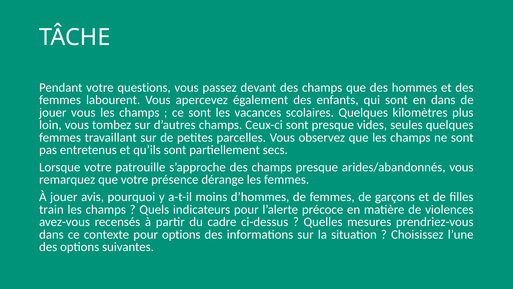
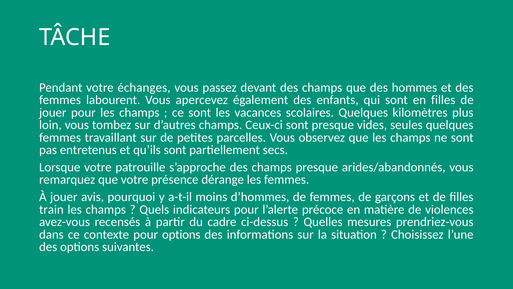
questions: questions -> échanges (144, 87)
en dans: dans -> filles (443, 100)
jouer vous: vous -> pour (83, 112)
